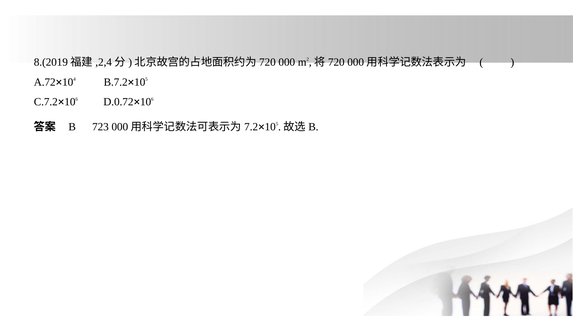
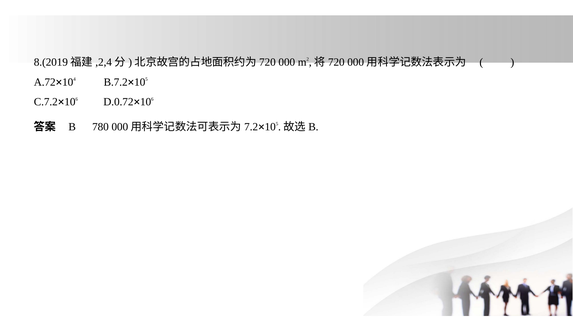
723: 723 -> 780 (100, 127)
